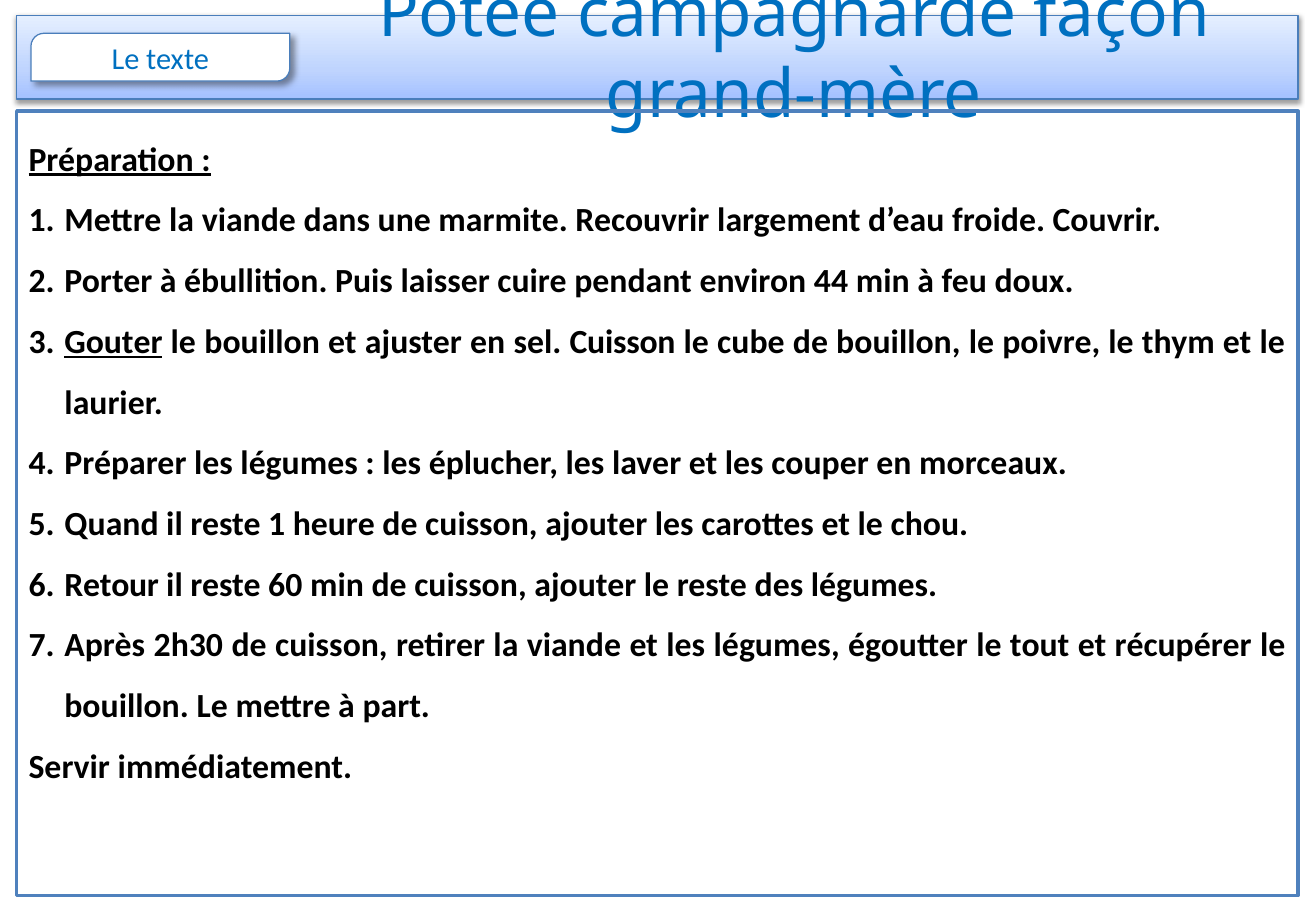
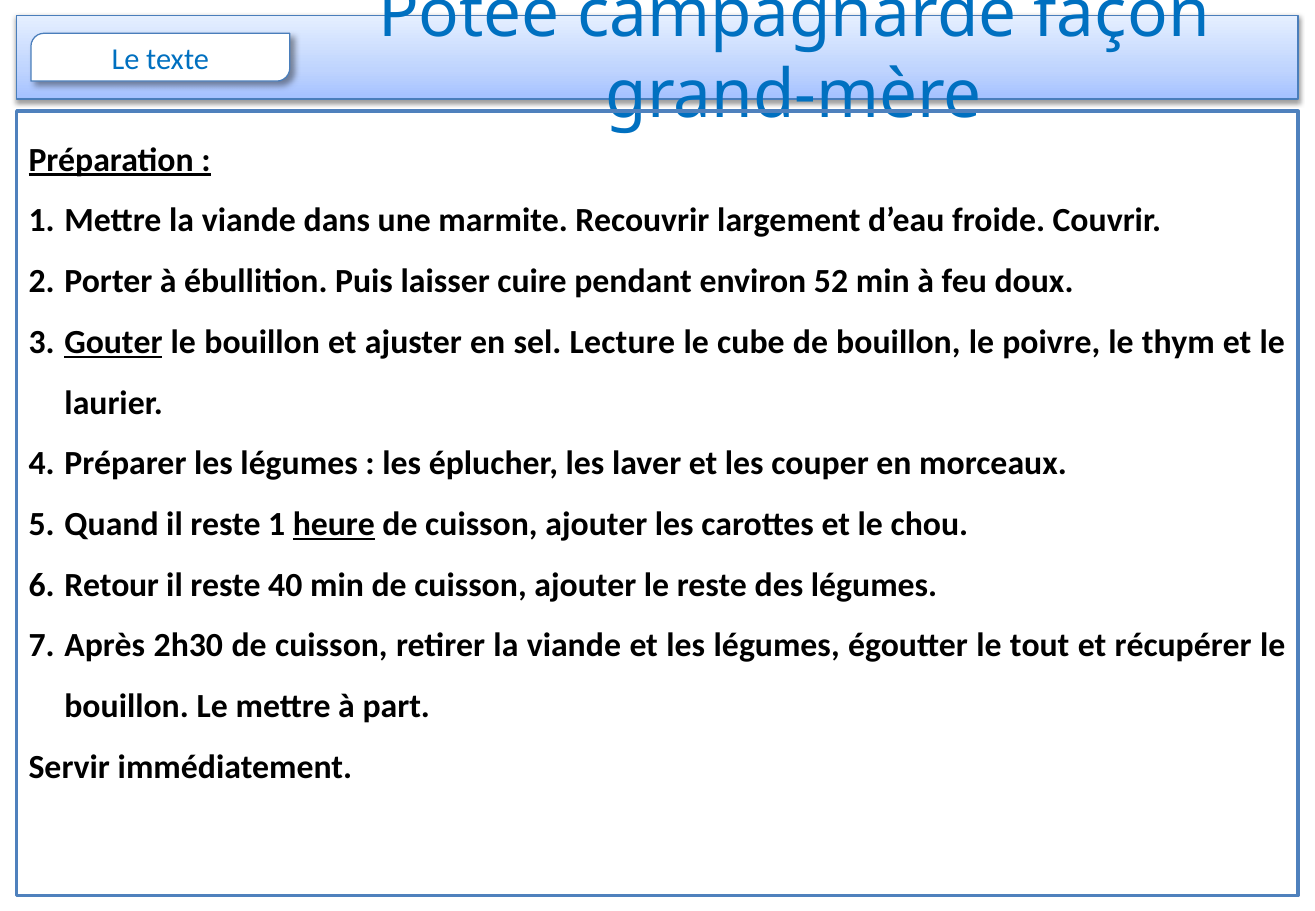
44: 44 -> 52 (831, 281)
sel Cuisson: Cuisson -> Lecture (622, 342)
heure underline: none -> present (334, 524)
60: 60 -> 40 (285, 585)
